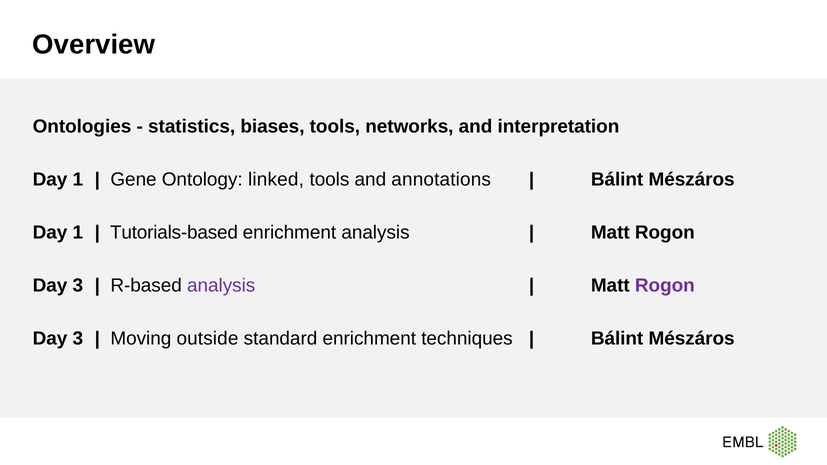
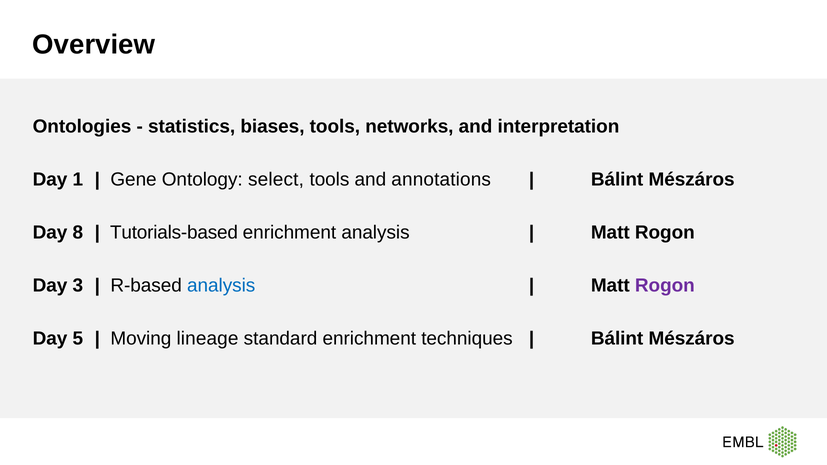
linked: linked -> select (276, 180)
1: 1 -> 8 (78, 233)
analysis colour: purple -> blue (221, 286)
3: 3 -> 5 (78, 339)
outside: outside -> lineage (207, 339)
